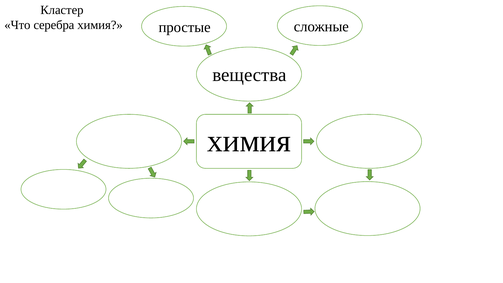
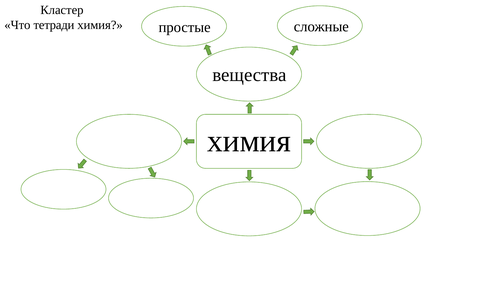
серебра: серебра -> тетради (54, 25)
